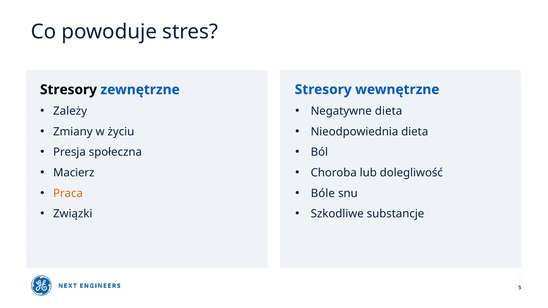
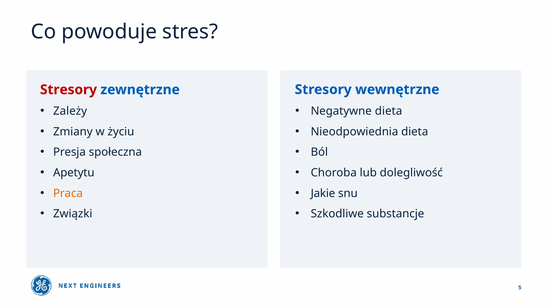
Stresory colour: black -> red (68, 90)
Macierz: Macierz -> Apetytu (74, 173)
Bóle: Bóle -> Jakie (323, 193)
